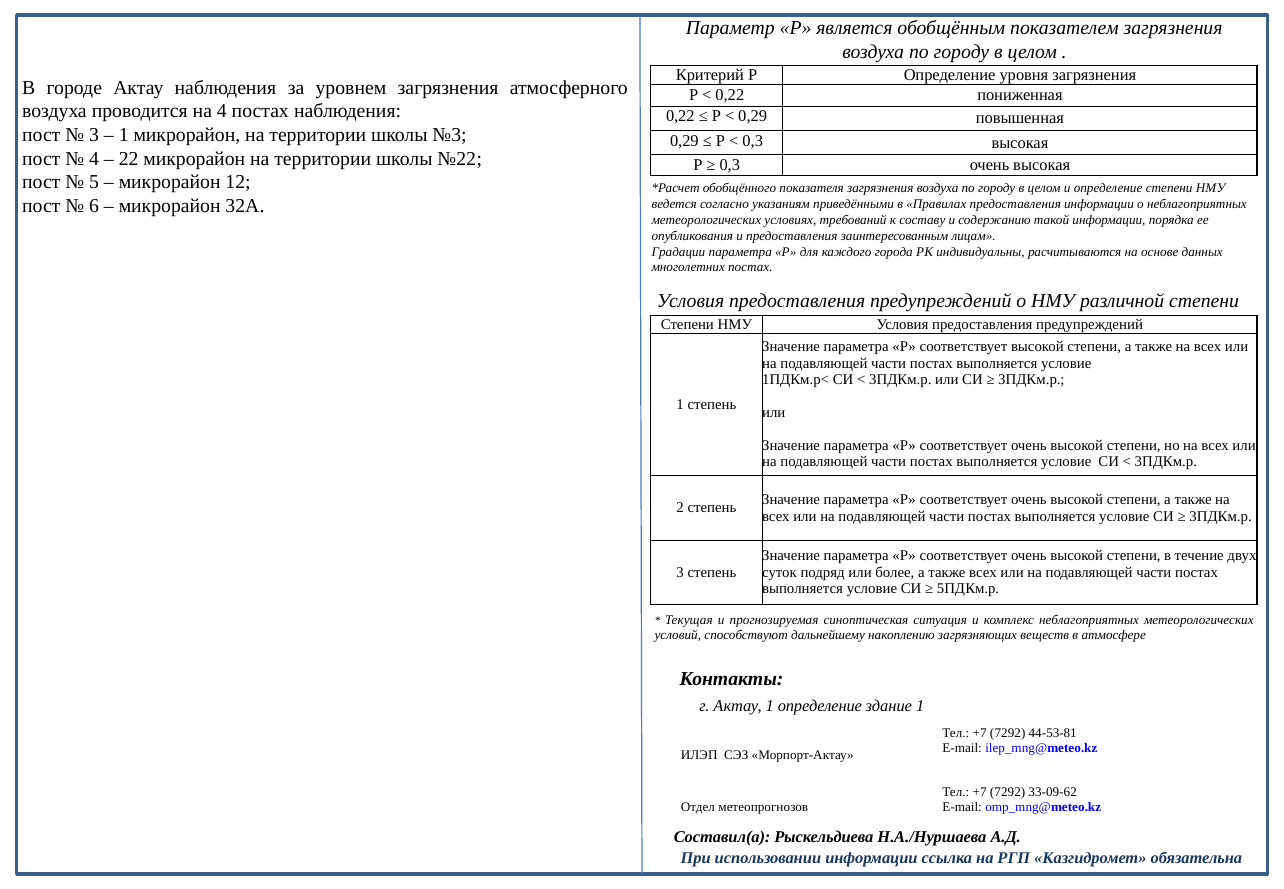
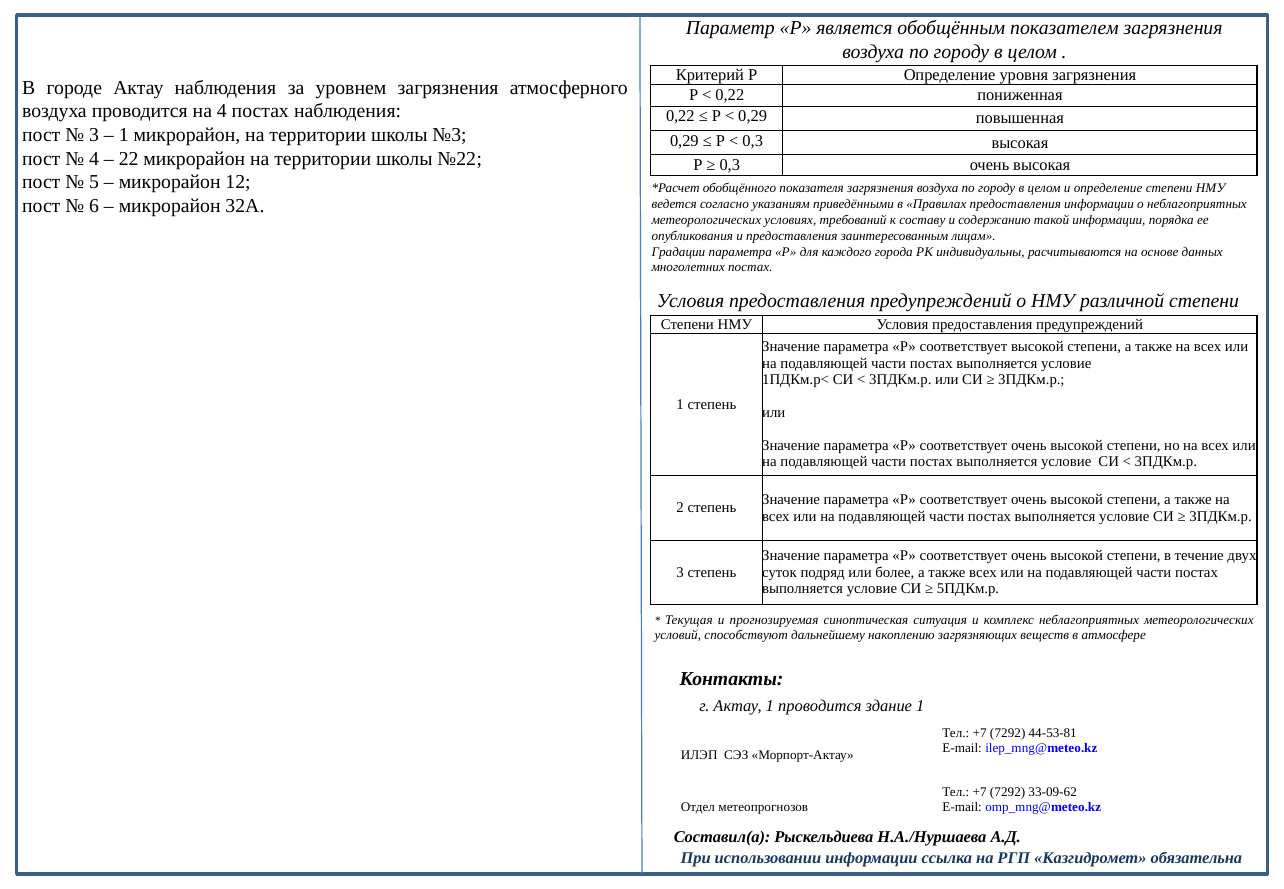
1 определение: определение -> проводится (820, 706)
